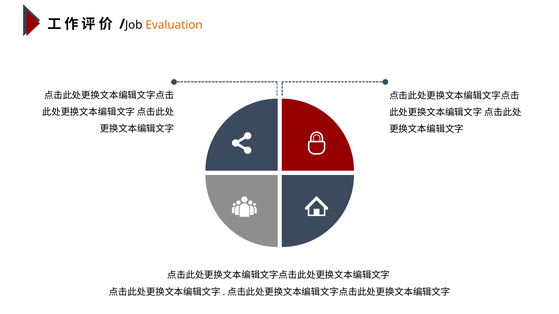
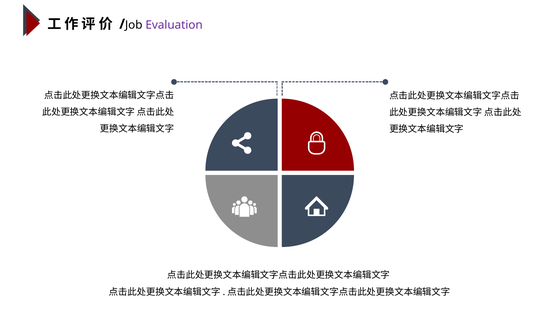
Evaluation colour: orange -> purple (174, 25)
